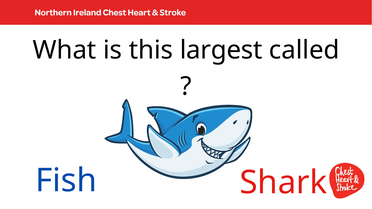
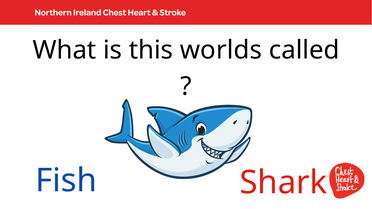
largest: largest -> worlds (221, 50)
